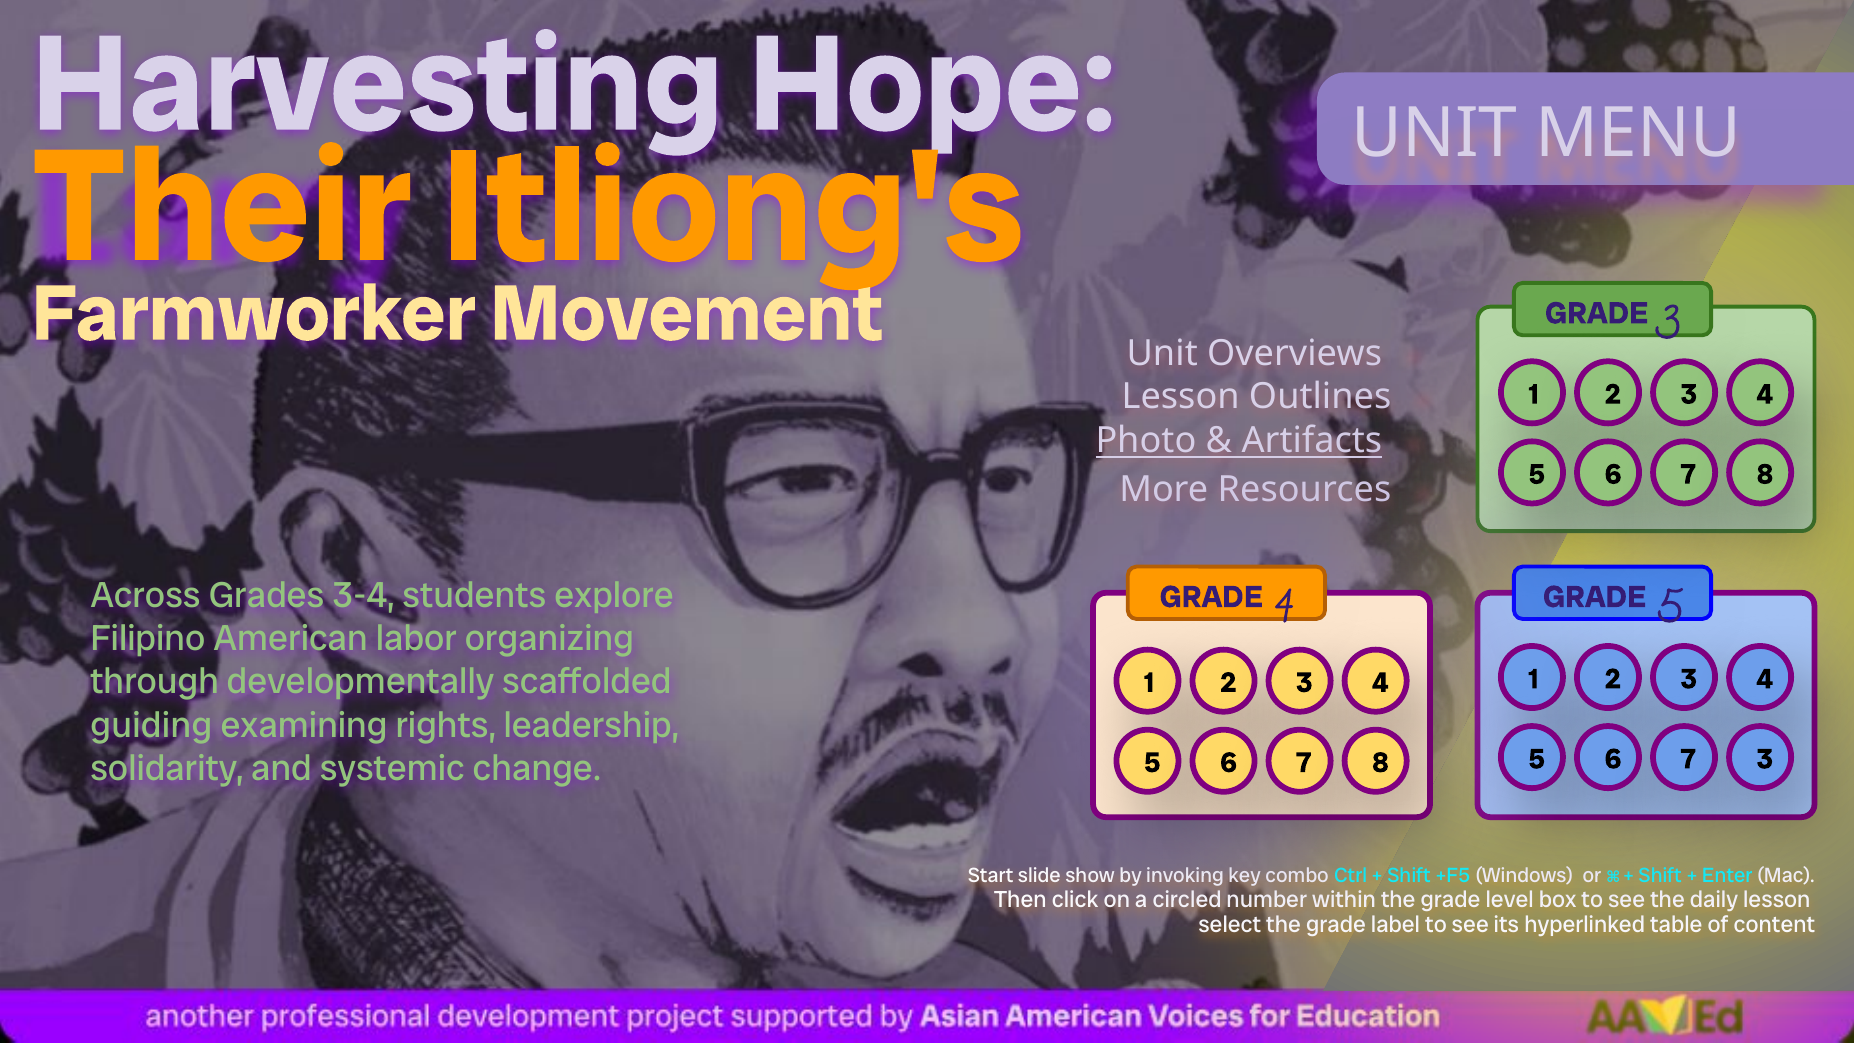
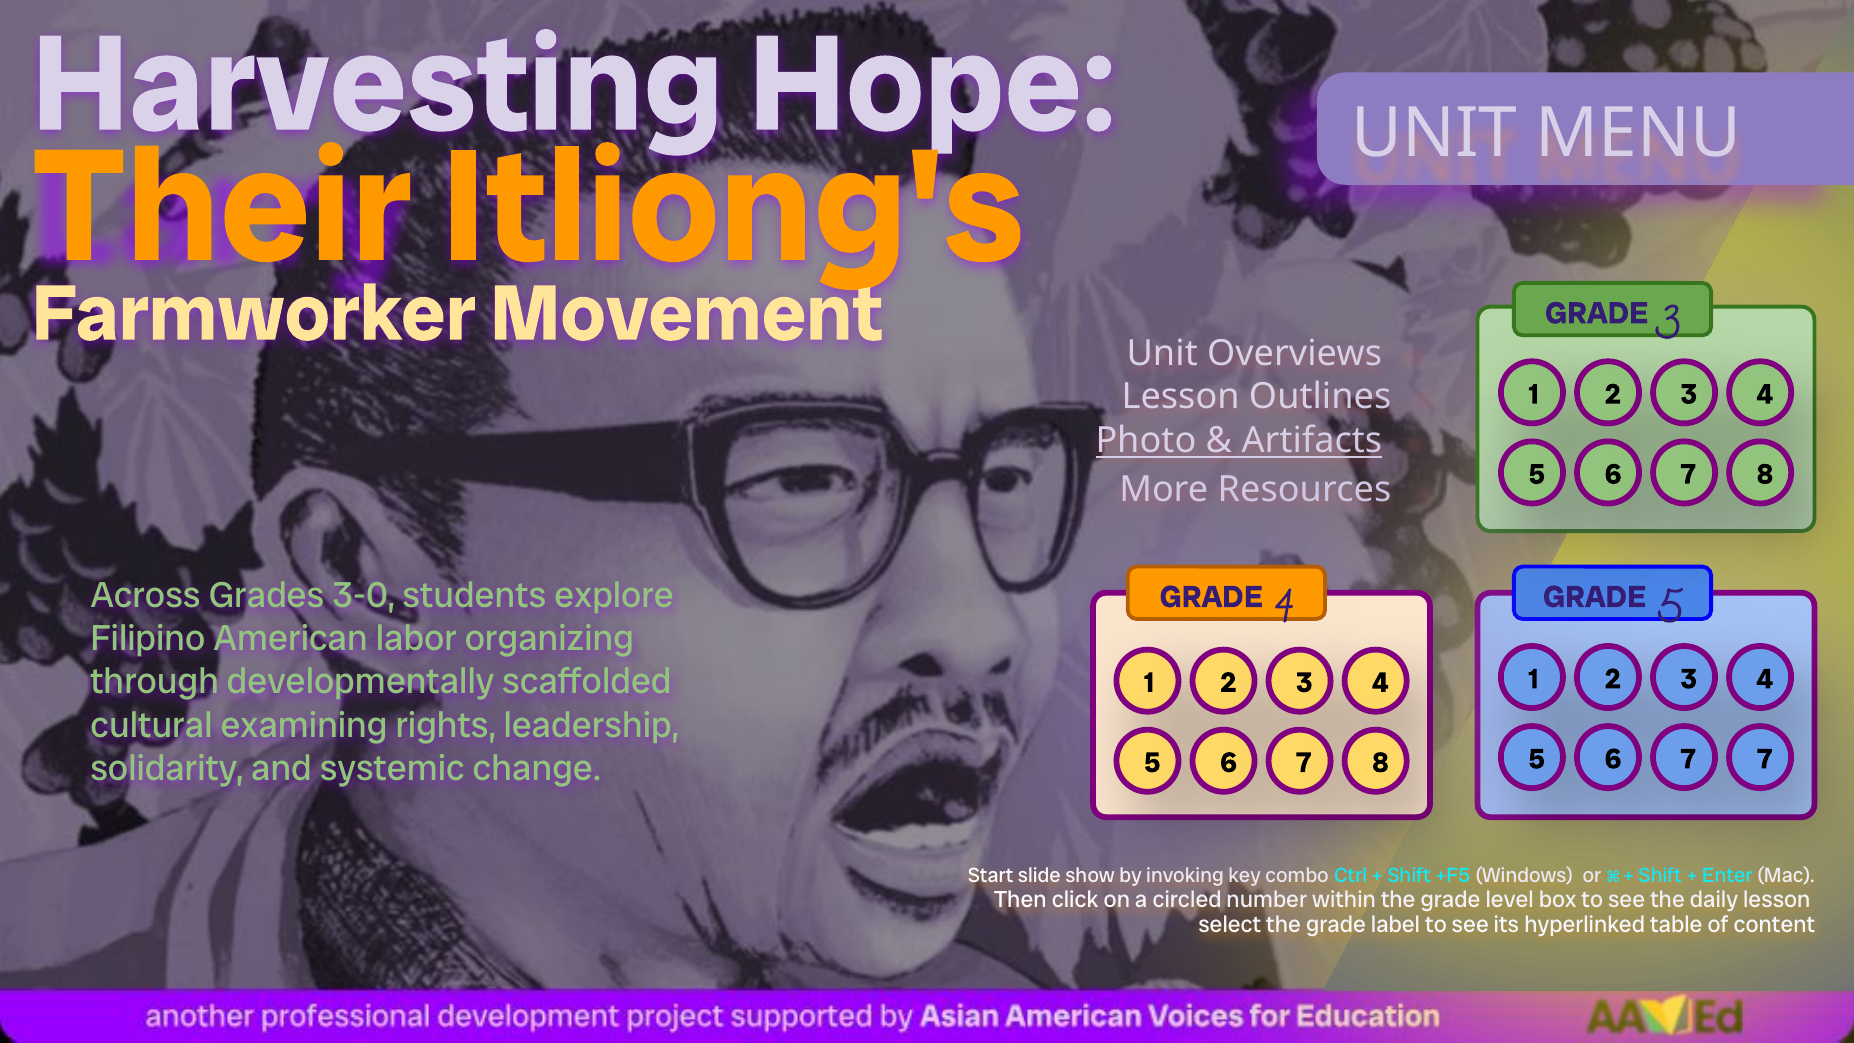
3-4: 3-4 -> 3-0 (364, 595)
guiding: guiding -> cultural (151, 725)
3: 3 -> 7 (1765, 759)
